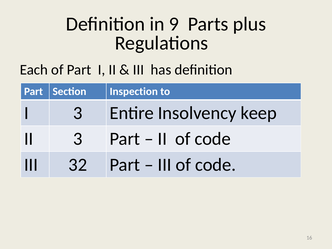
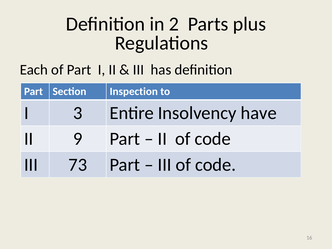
9: 9 -> 2 (174, 24)
keep: keep -> have (259, 113)
II 3: 3 -> 9 (78, 139)
32: 32 -> 73 (78, 165)
